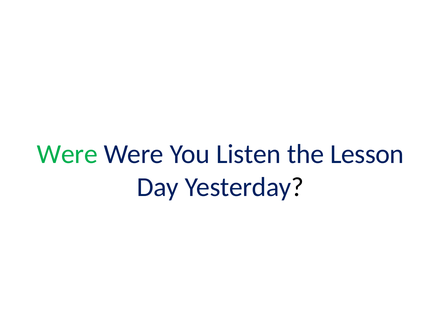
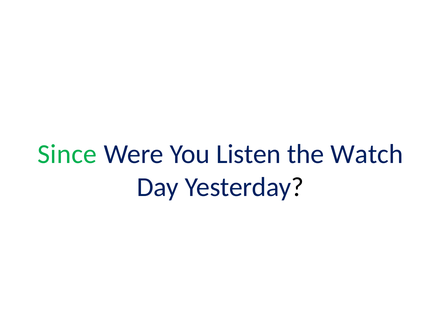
Were: Were -> Since (67, 154)
Lesson: Lesson -> Watch (367, 154)
